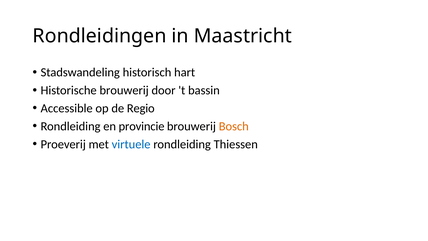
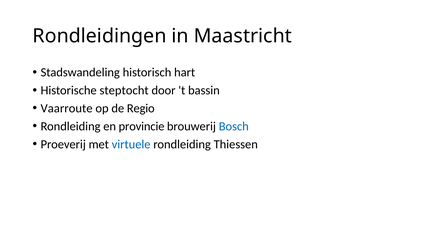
Historische brouwerij: brouwerij -> steptocht (124, 90)
Accessible: Accessible -> Vaarroute (67, 108)
Bosch colour: orange -> blue (234, 126)
